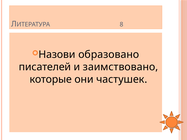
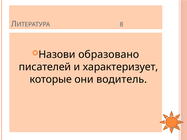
заимствовано: заимствовано -> характеризует (121, 67)
частушек: частушек -> водитель (122, 80)
